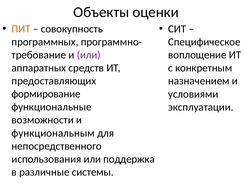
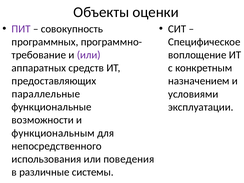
ПИТ colour: orange -> purple (21, 29)
формирование: формирование -> параллельные (46, 94)
поддержка: поддержка -> поведения (129, 159)
